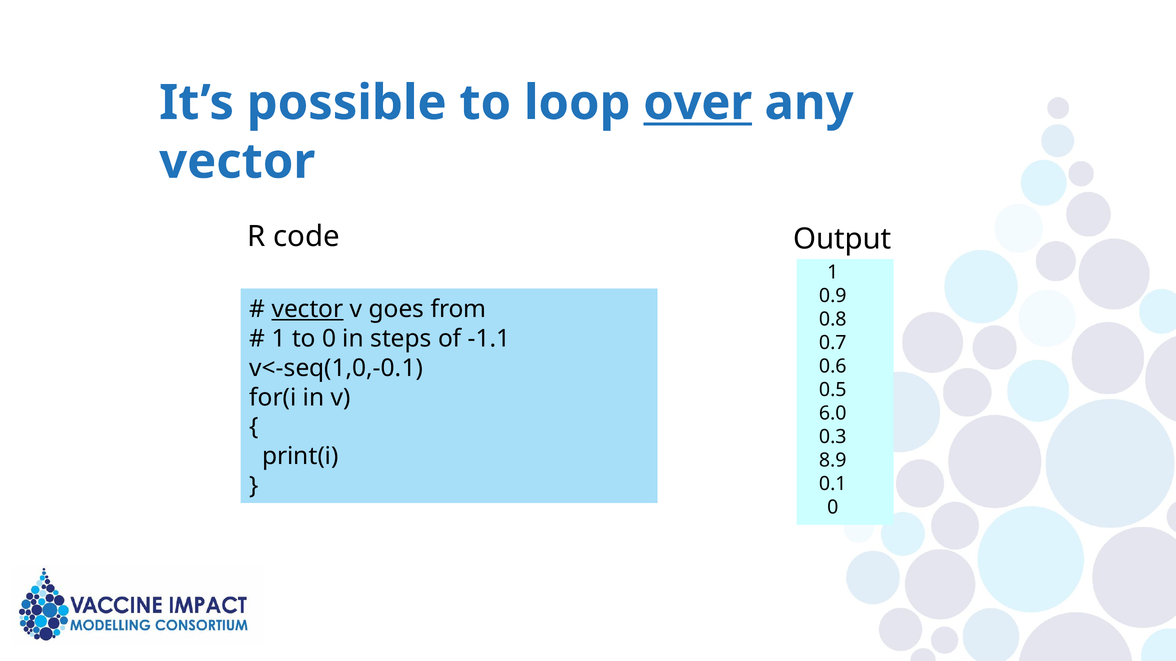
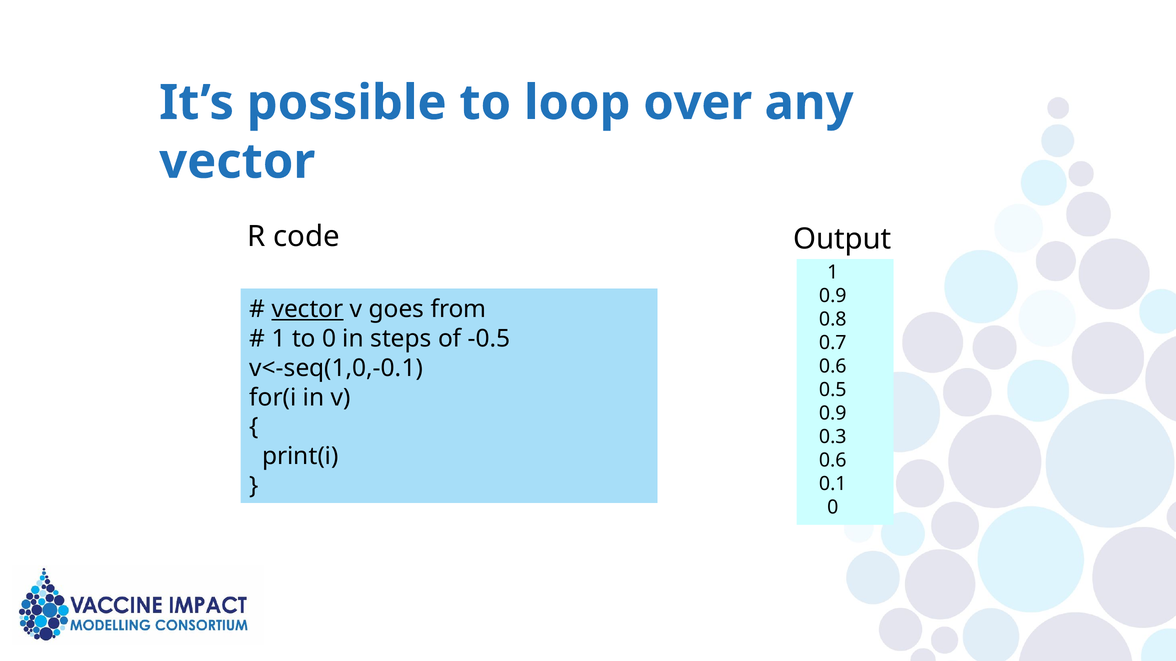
over underline: present -> none (698, 103)
-1.1: -1.1 -> -0.5 (489, 339)
6.0: 6.0 -> 0.9 (833, 414)
8.9: 8.9 -> 0.6 (833, 461)
